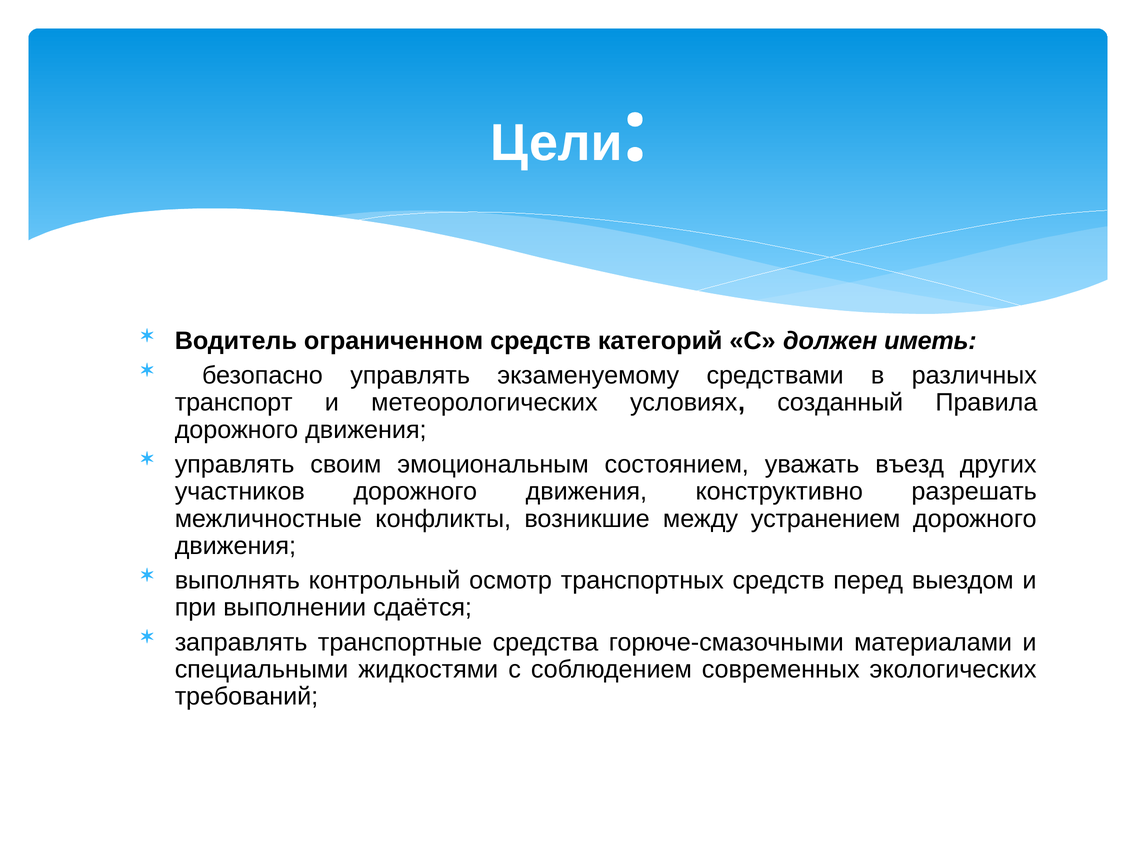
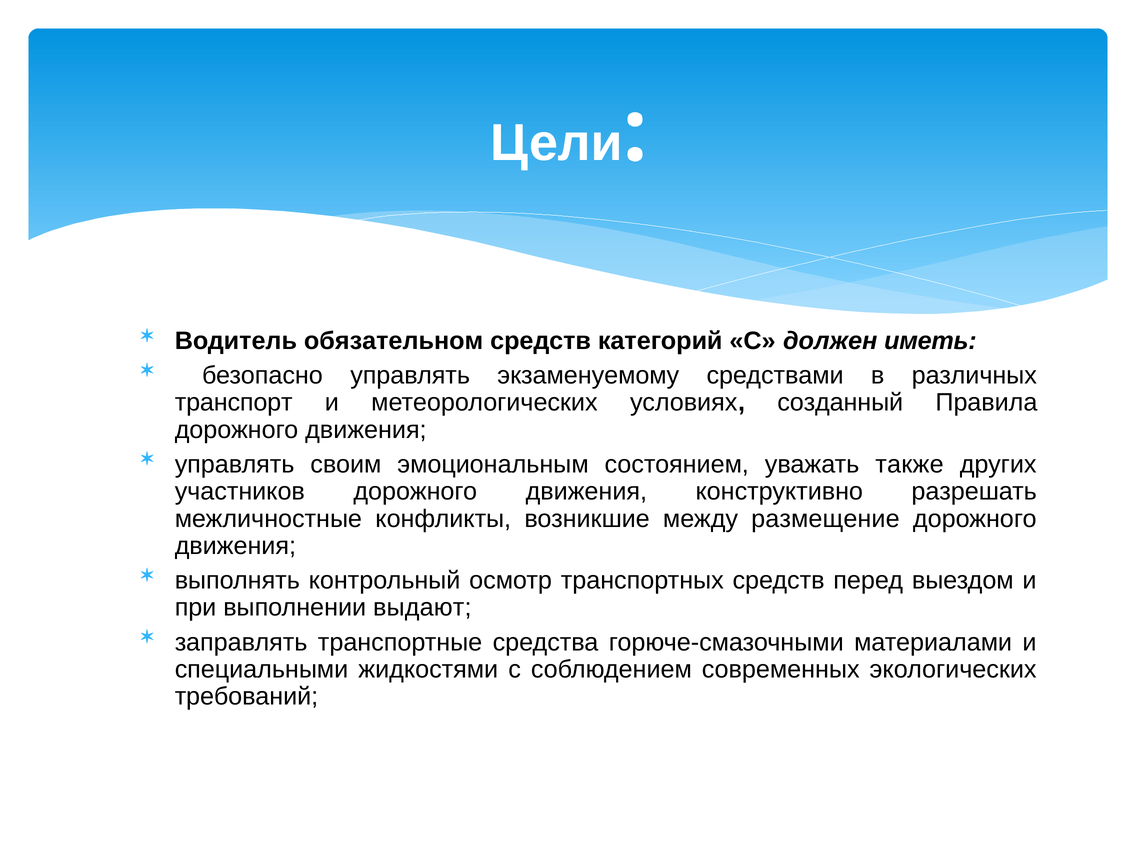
ограниченном: ограниченном -> обязательном (394, 341)
въезд: въезд -> также (909, 464)
устранением: устранением -> размещение (825, 519)
сдаётся: сдаётся -> выдают (422, 608)
